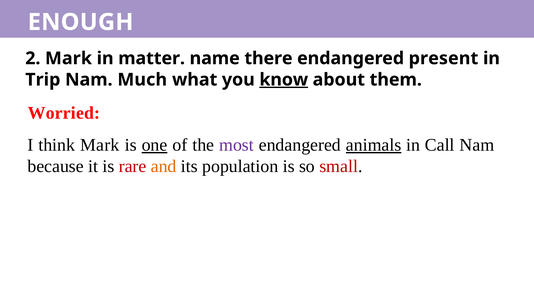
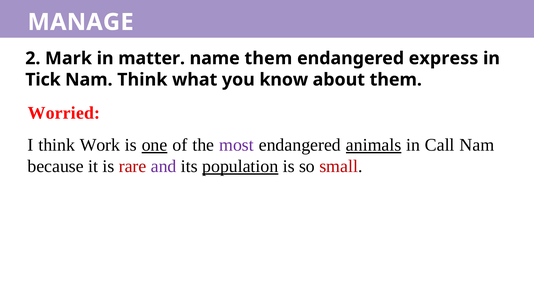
ENOUGH: ENOUGH -> MANAGE (81, 22)
name there: there -> them (268, 58)
present: present -> express (443, 58)
Trip: Trip -> Tick (43, 80)
Nam Much: Much -> Think (142, 80)
know underline: present -> none (284, 80)
think Mark: Mark -> Work (100, 145)
and colour: orange -> purple (164, 167)
population underline: none -> present (240, 167)
